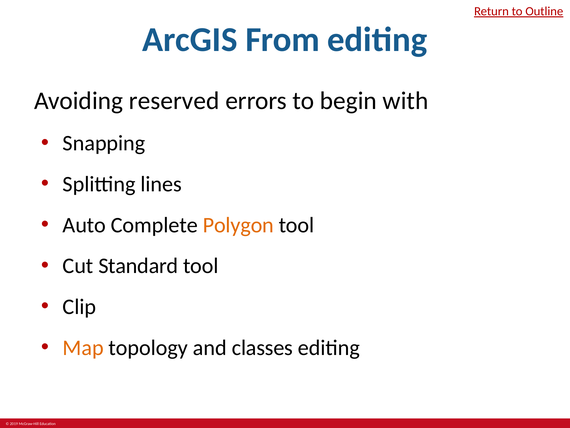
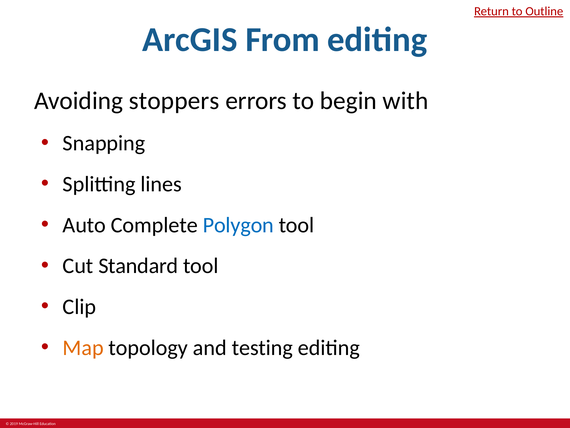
reserved: reserved -> stoppers (174, 101)
Polygon colour: orange -> blue (238, 225)
classes: classes -> testing (262, 347)
